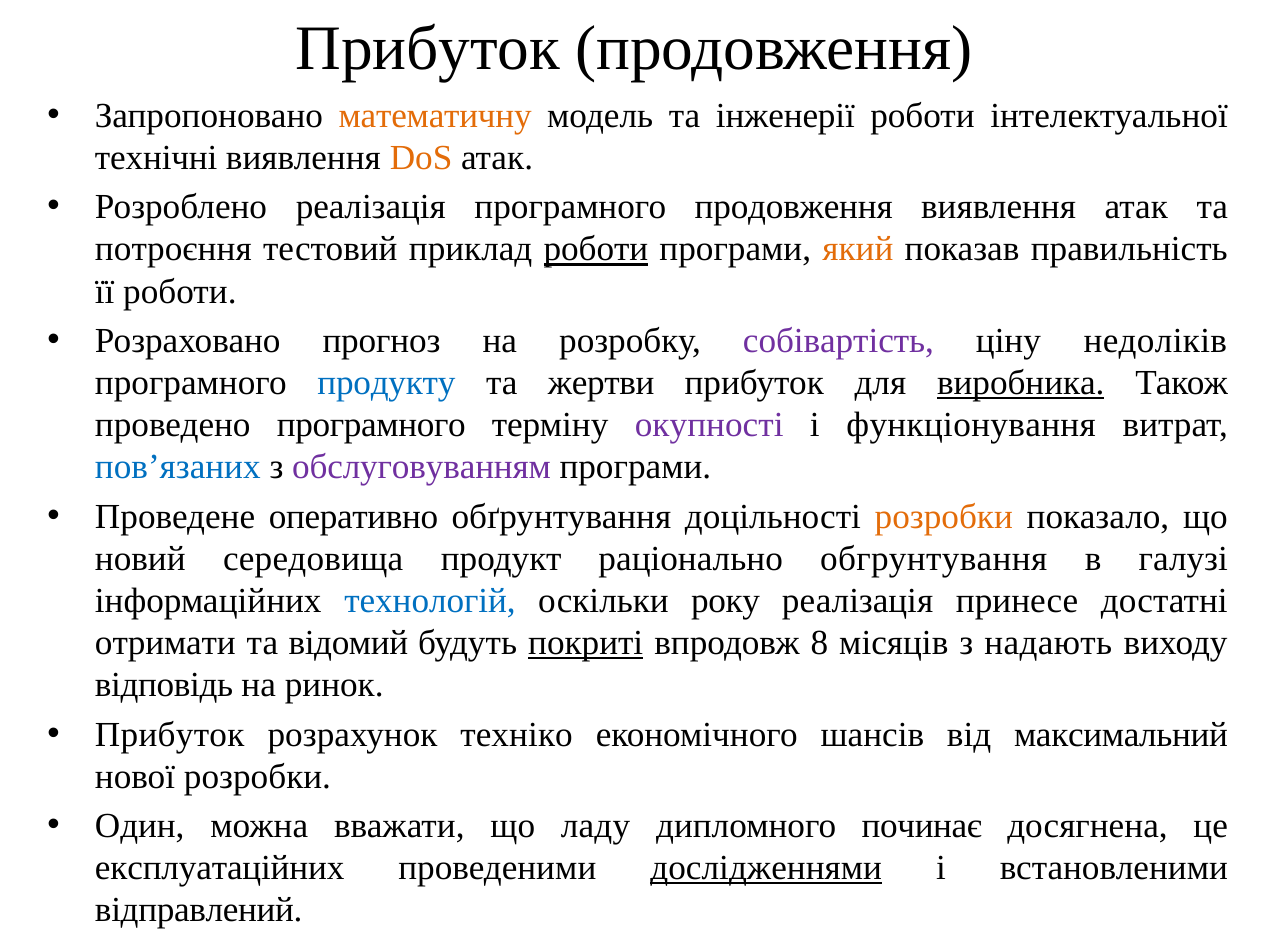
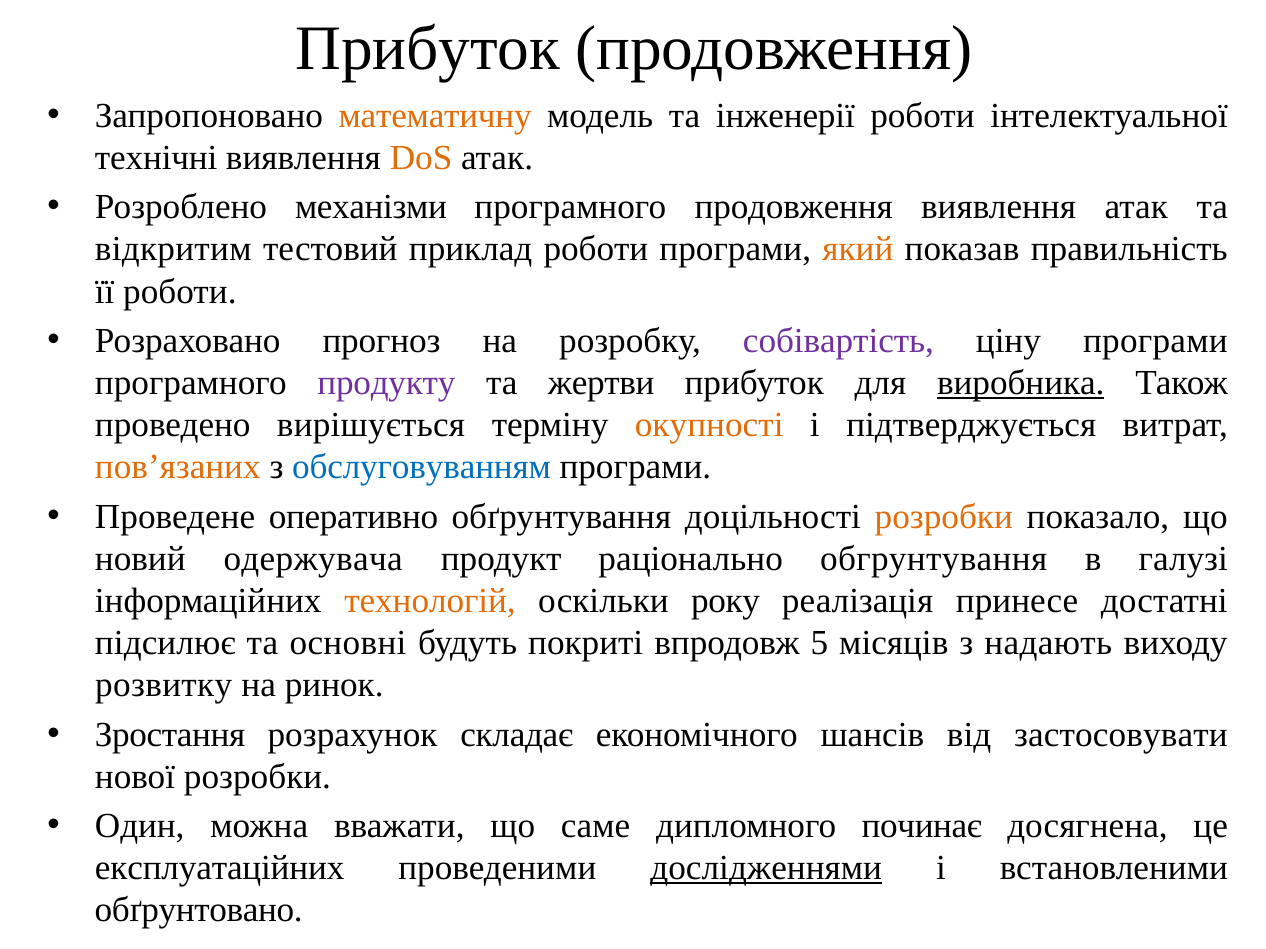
Розроблено реалізація: реалізація -> механізми (371, 207)
потроєння: потроєння -> відкритим (173, 250)
роботи underline: present -> none (596, 250)
ціну недоліків: недоліків -> програми (1155, 341)
продукту colour: blue -> purple (386, 383)
проведено програмного: програмного -> вирішується (371, 425)
окупності colour: purple -> orange (709, 425)
функціонування: функціонування -> підтверджується (971, 425)
пов’язаних colour: blue -> orange (178, 468)
обслуговуванням colour: purple -> blue (422, 468)
середовища: середовища -> одержувача (313, 559)
технологій colour: blue -> orange (430, 601)
отримати: отримати -> підсилює (165, 644)
відомий: відомий -> основні (348, 644)
покриті underline: present -> none (586, 644)
8: 8 -> 5 (819, 644)
відповідь: відповідь -> розвитку (164, 686)
Прибуток: Прибуток -> Зростання (170, 735)
техніко: техніко -> складає (517, 735)
максимальний: максимальний -> застосовувати (1121, 735)
ладу: ладу -> саме (596, 826)
відправлений: відправлений -> обґрунтовано (199, 911)
